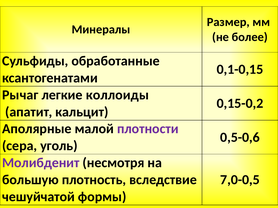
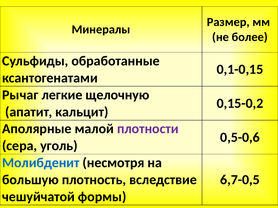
коллоиды: коллоиды -> щелочную (117, 95)
Молибденит colour: purple -> blue (41, 163)
7,0-0,5: 7,0-0,5 -> 6,7-0,5 (240, 180)
